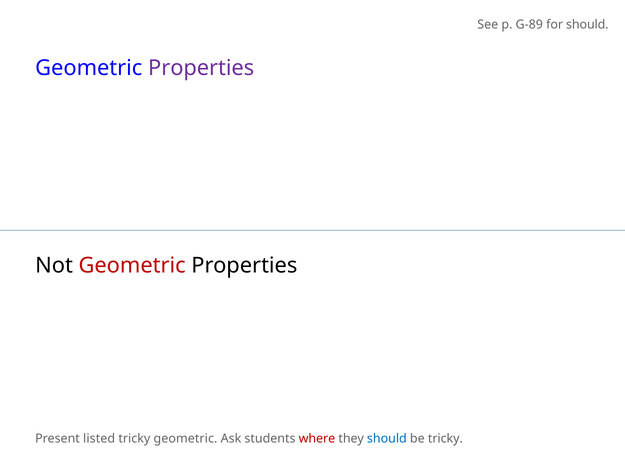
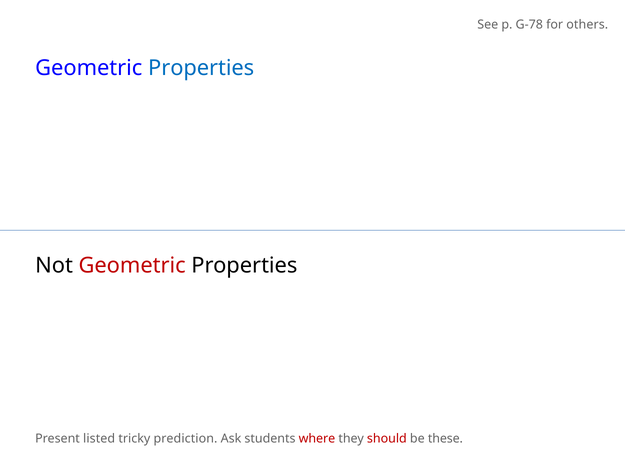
G-89: G-89 -> G-78 (529, 24)
for should: should -> others (587, 24)
Properties colour: purple -> blue (201, 68)
tricky geometric: geometric -> prediction (185, 438)
should colour: blue -> red (387, 438)
be tricky: tricky -> these (445, 438)
